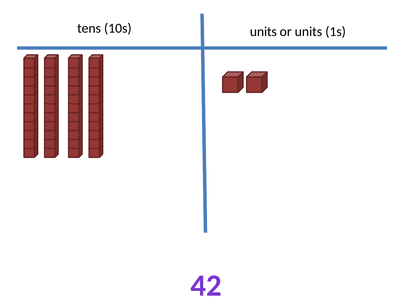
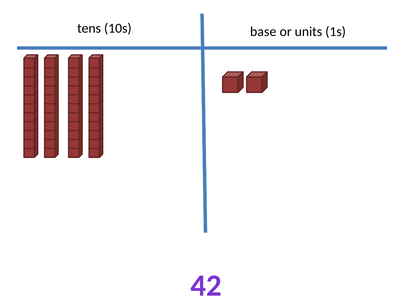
10s units: units -> base (263, 32)
